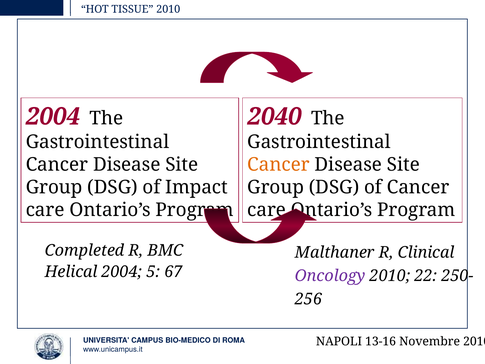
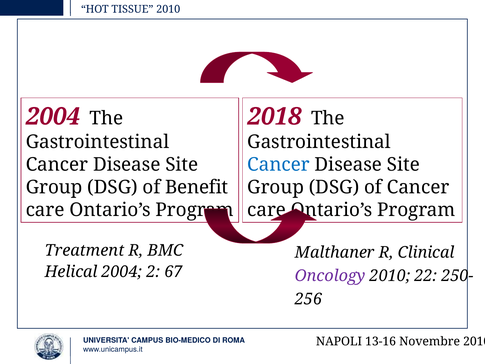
2040: 2040 -> 2018 (274, 116)
Cancer colour: orange -> blue (279, 165)
Impact: Impact -> Benefit (197, 187)
Completed: Completed -> Treatment (85, 250)
5: 5 -> 2 (153, 272)
